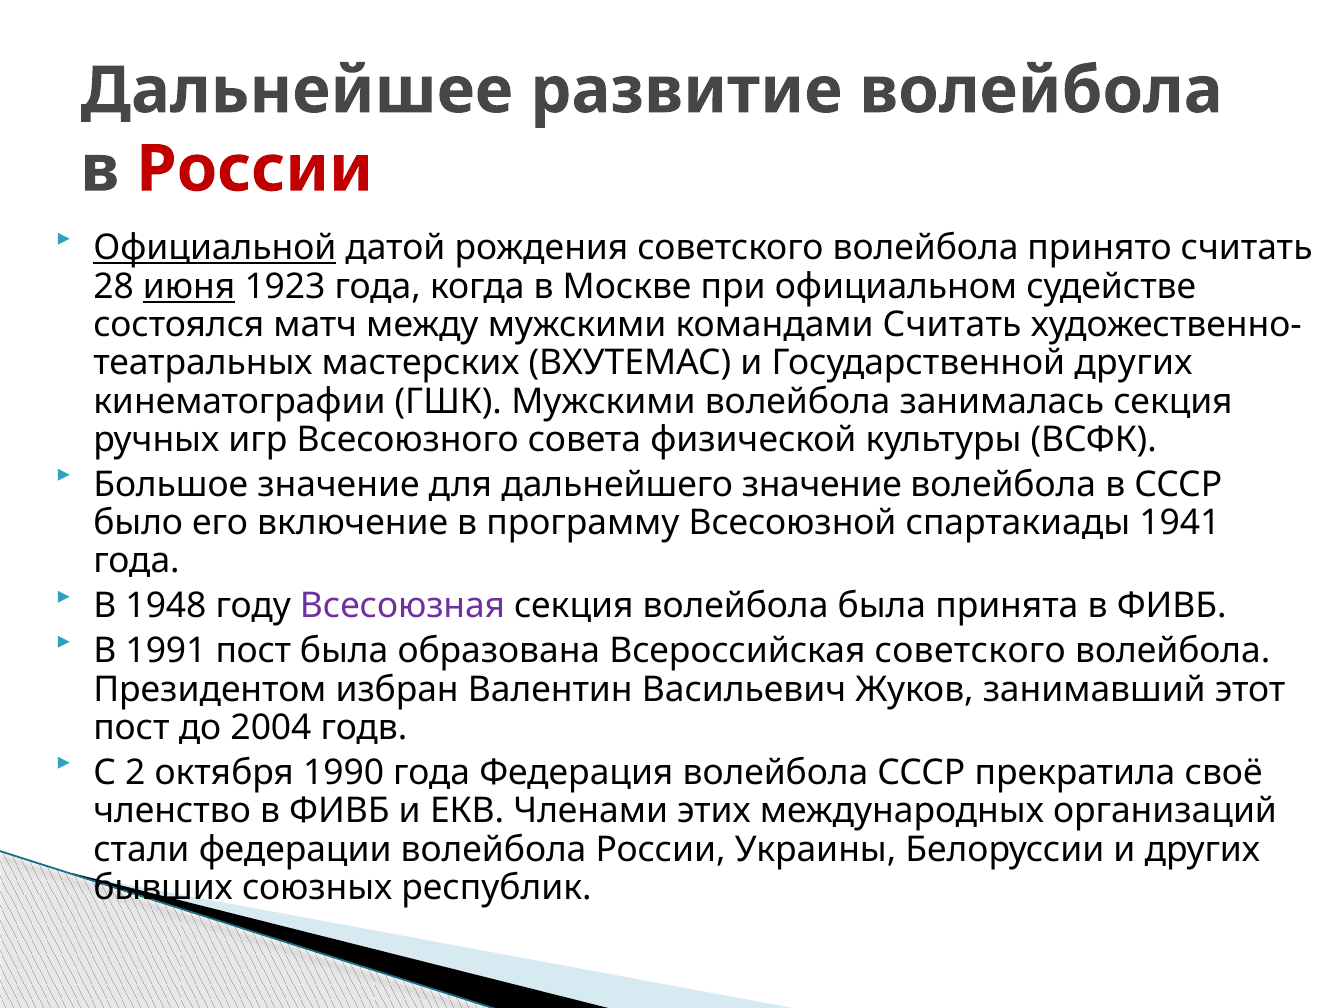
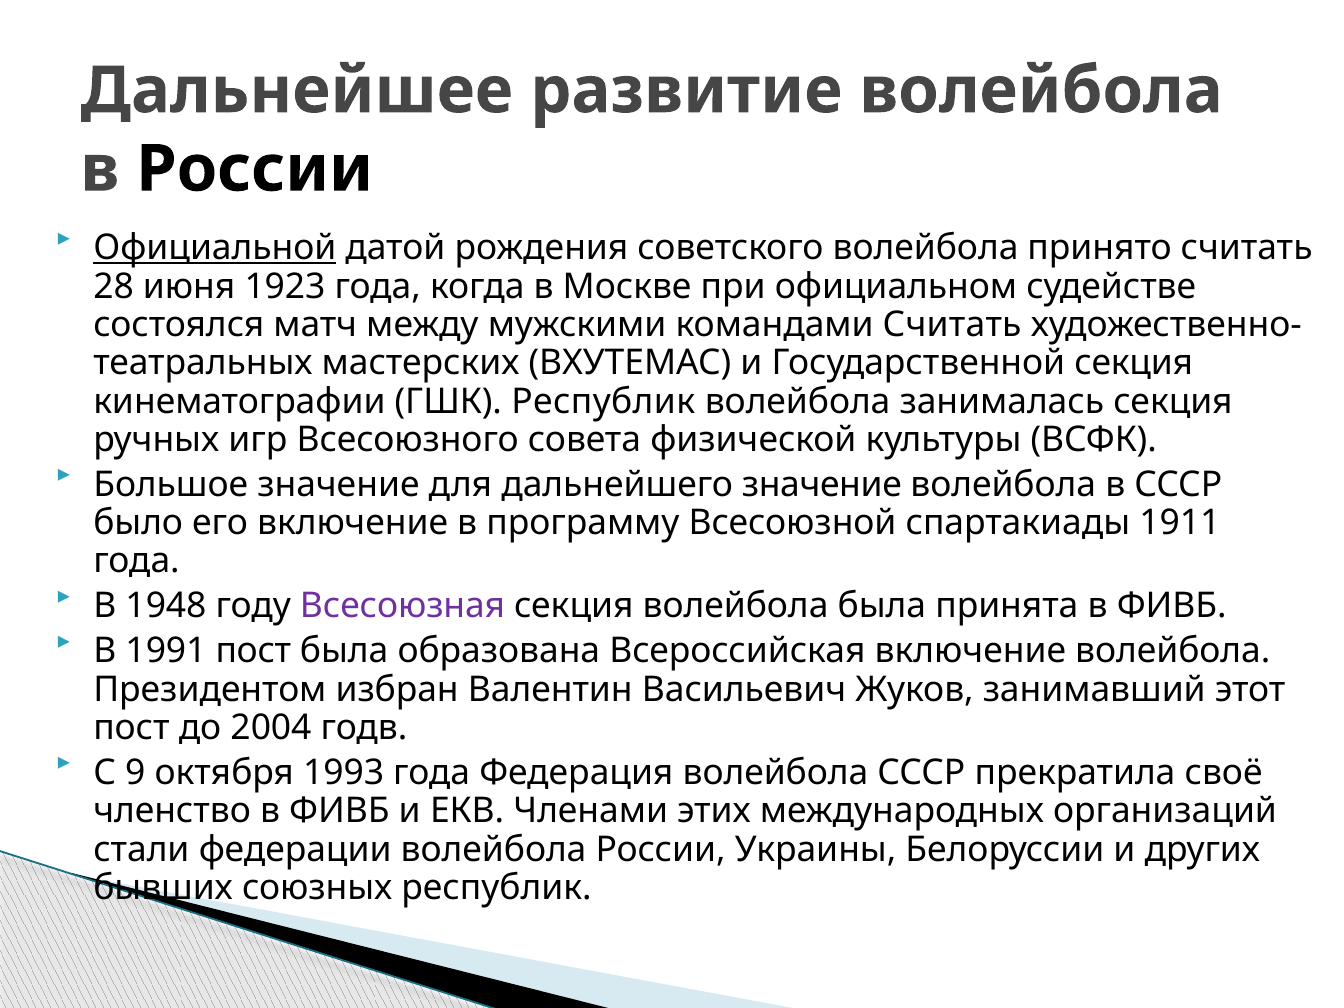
России colour: red -> black (255, 169)
июня underline: present -> none (189, 286)
Государственной других: других -> секция (1134, 363)
ГШК Мужскими: Мужскими -> Республик (603, 401)
1941: 1941 -> 1911 (1180, 523)
Всероссийская советского: советского -> включение (970, 651)
2: 2 -> 9 (135, 773)
1990: 1990 -> 1993 (344, 773)
